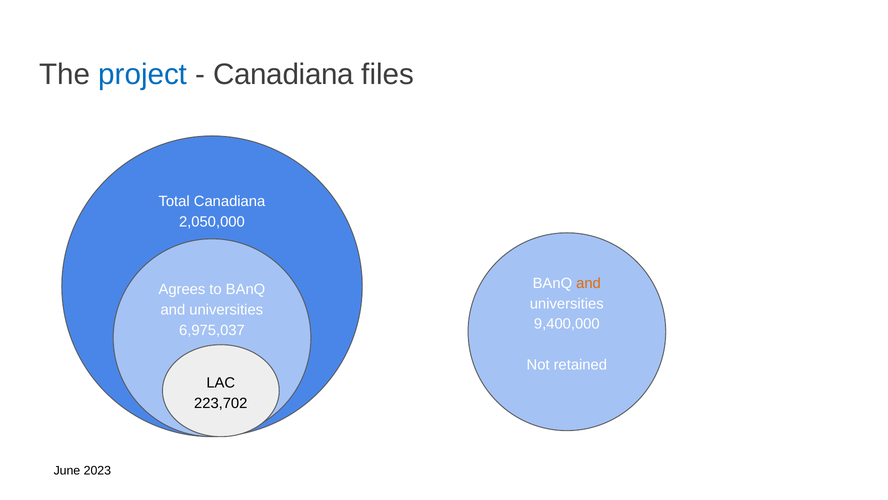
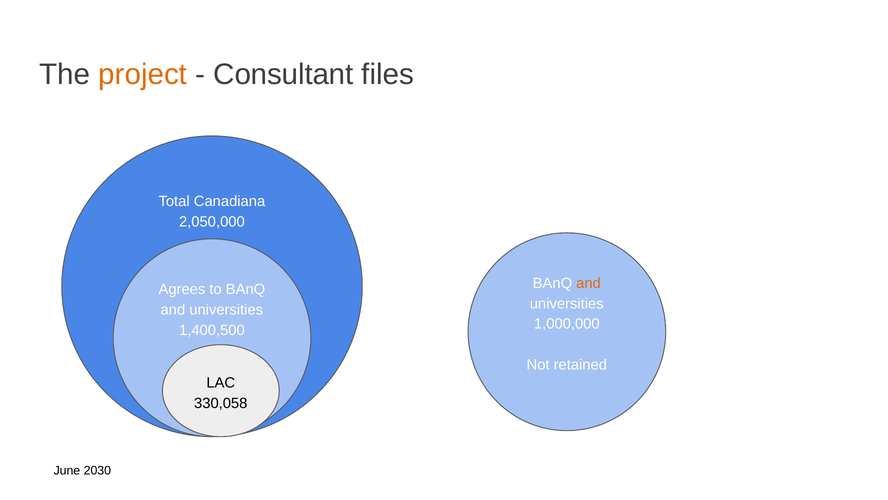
project colour: blue -> orange (143, 74)
Canadiana: Canadiana -> Consultant (283, 74)
9,400,000: 9,400,000 -> 1,000,000 (567, 324)
6,975,037: 6,975,037 -> 1,400,500 (212, 330)
223,702: 223,702 -> 330,058 (221, 403)
2023: 2023 -> 2030 (97, 470)
